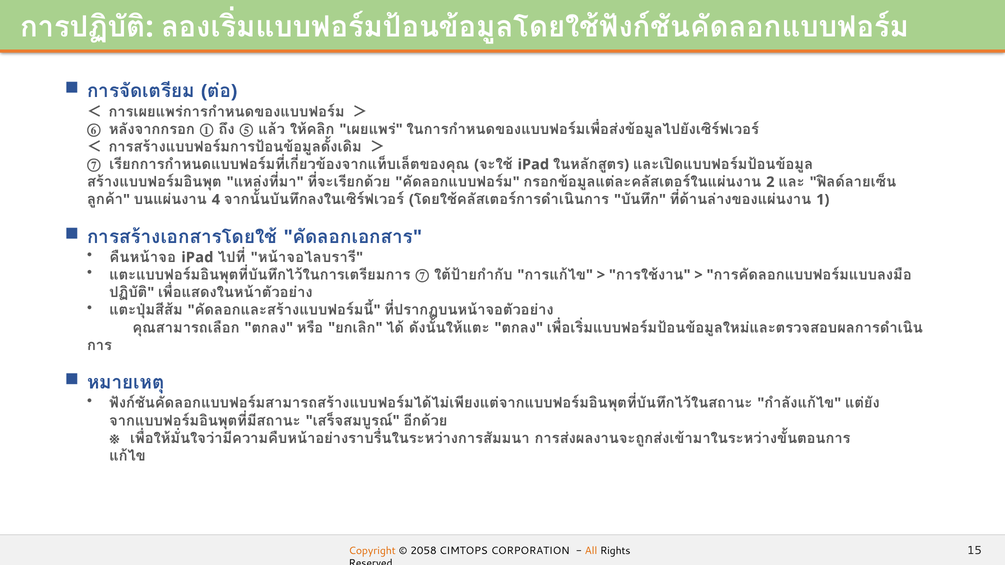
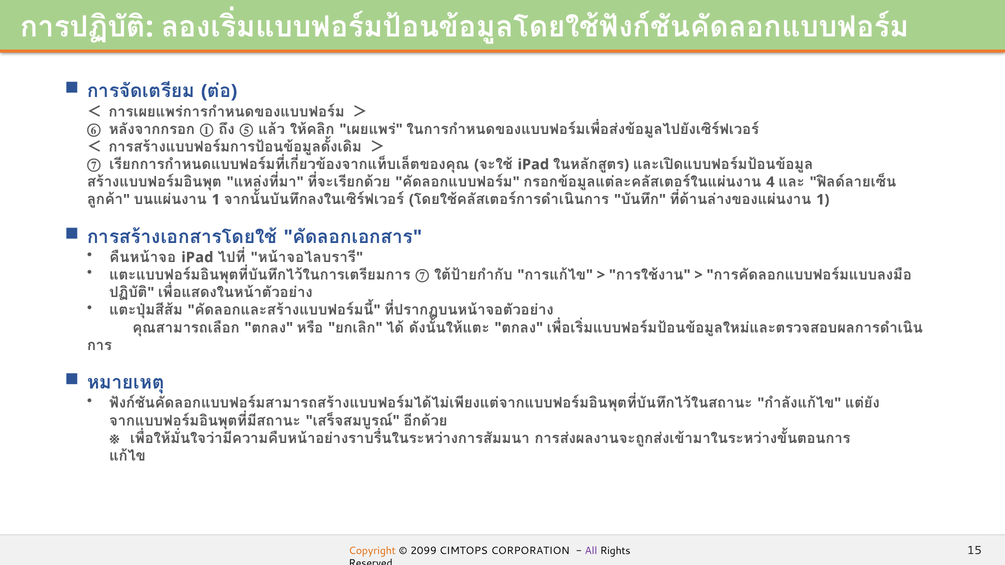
2: 2 -> 4 (770, 182)
4: 4 -> 1 (216, 200)
2058: 2058 -> 2099 (423, 551)
All colour: orange -> purple (591, 551)
